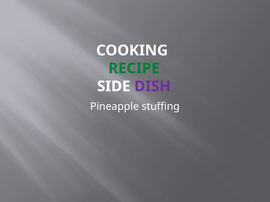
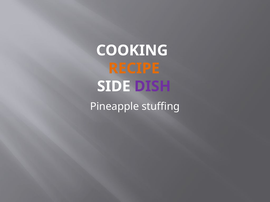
RECIPE colour: green -> orange (134, 69)
